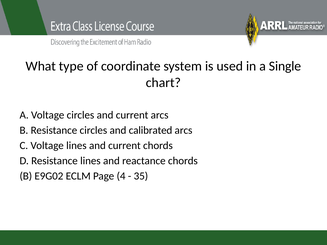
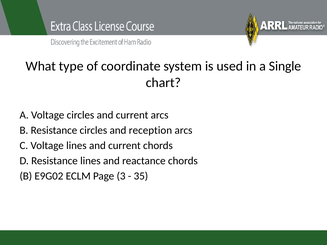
calibrated: calibrated -> reception (150, 130)
4: 4 -> 3 (121, 176)
